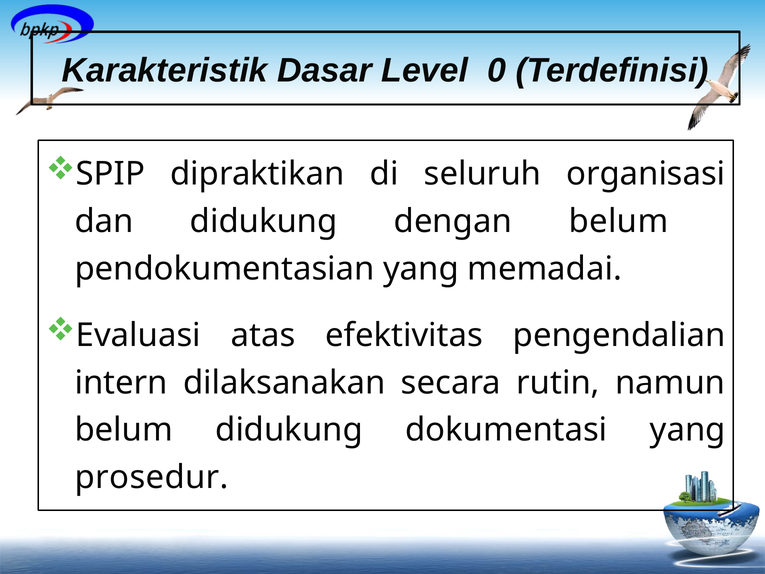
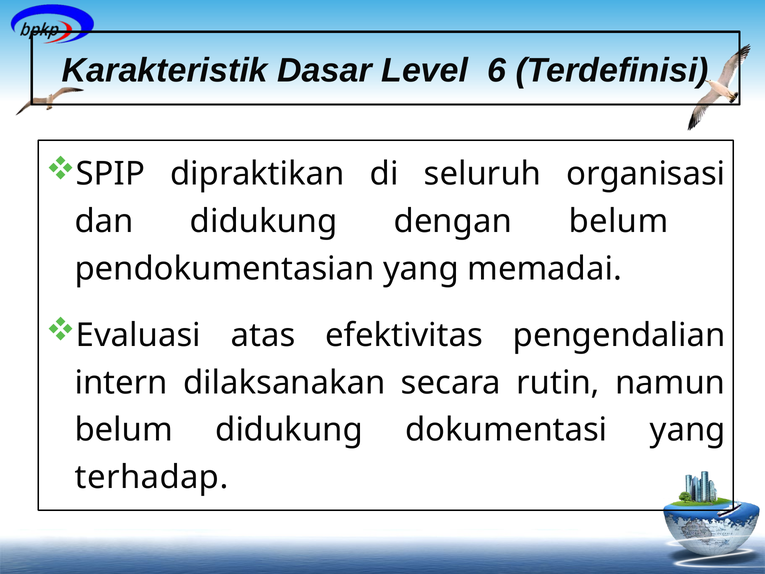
0: 0 -> 6 (497, 71)
prosedur: prosedur -> terhadap (152, 477)
